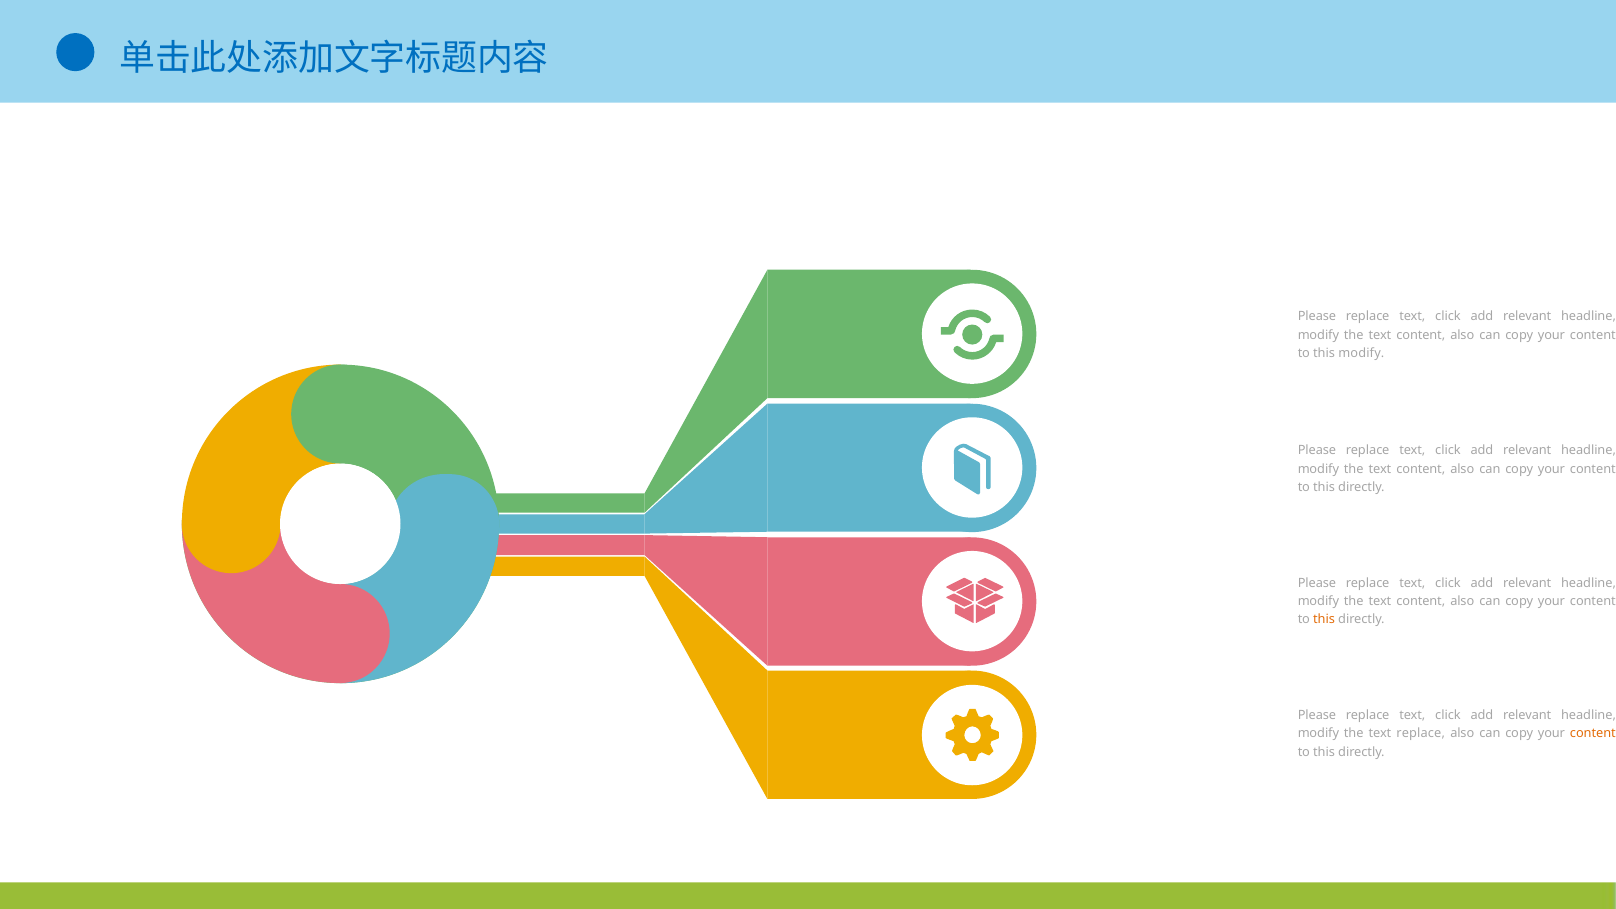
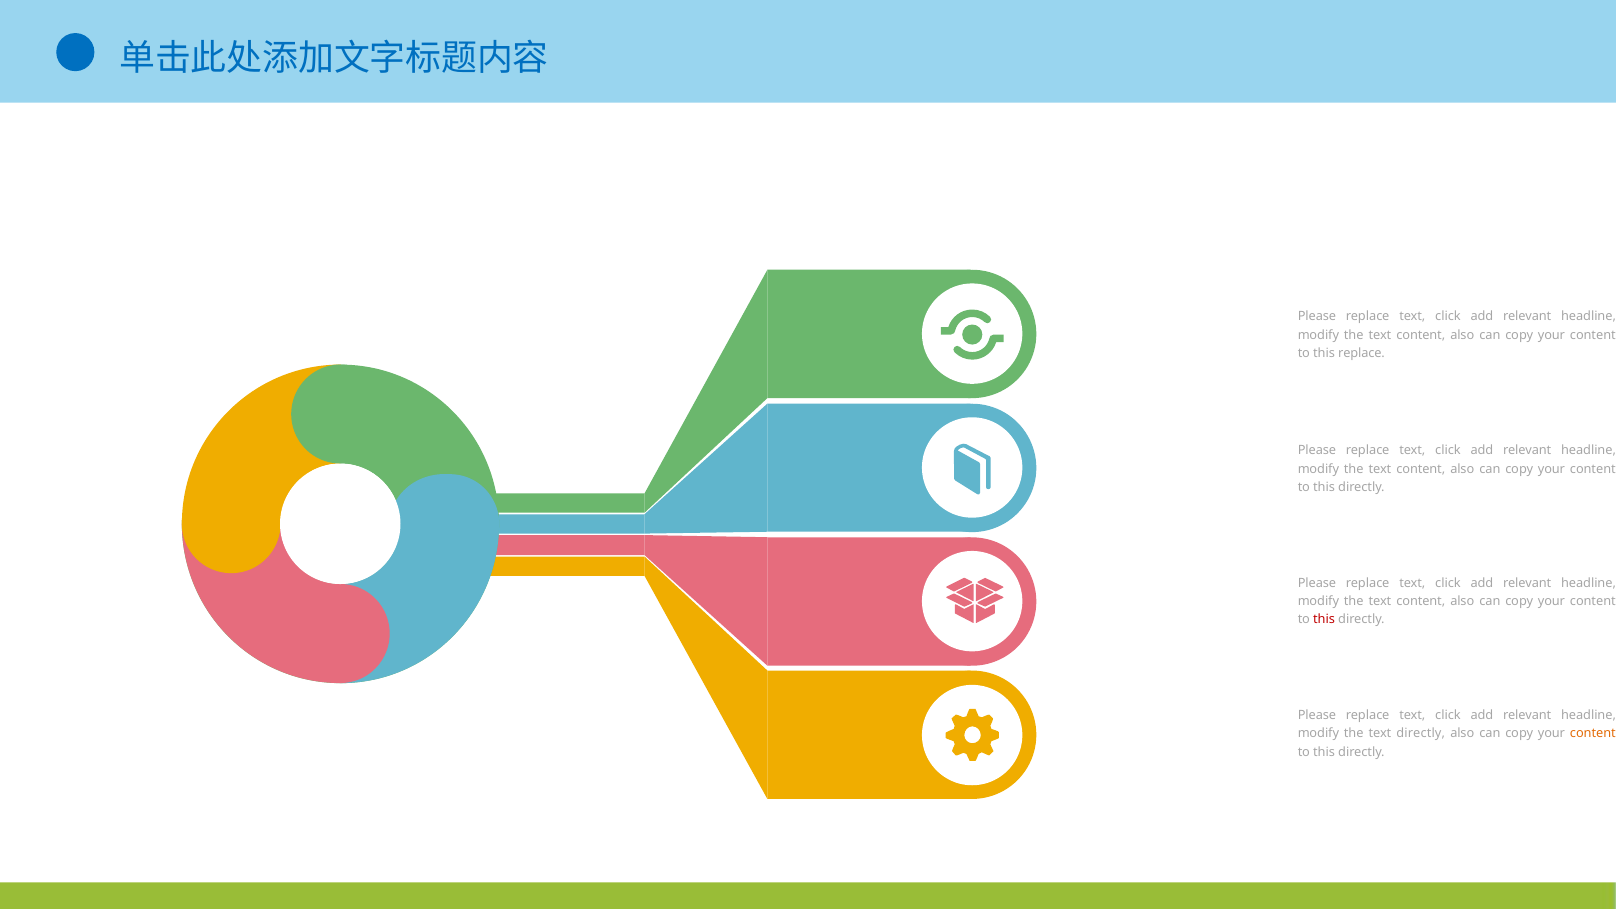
this modify: modify -> replace (1361, 353)
this colour: orange -> red (1324, 620)
text replace: replace -> directly (1421, 734)
